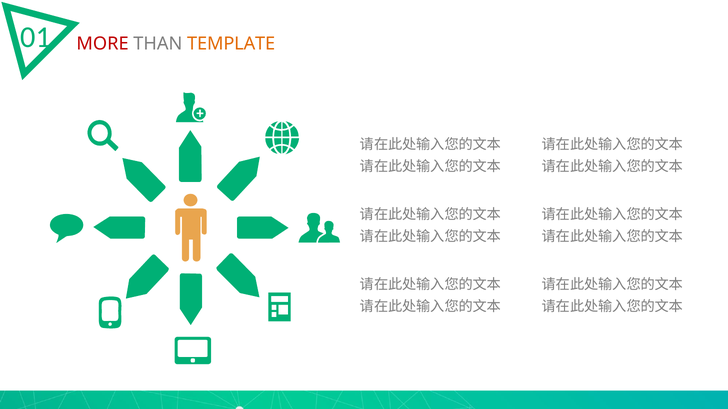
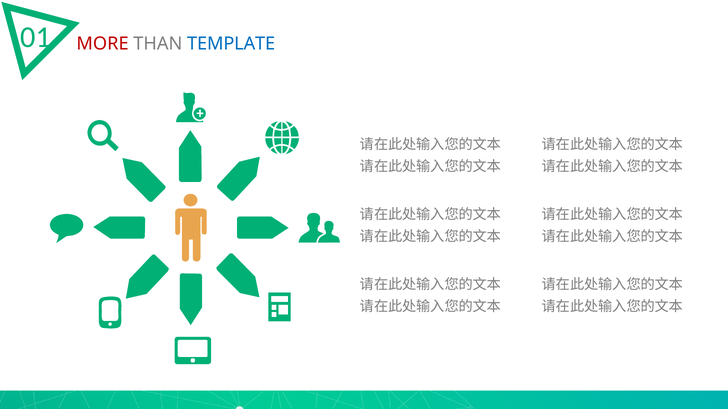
TEMPLATE colour: orange -> blue (231, 44)
